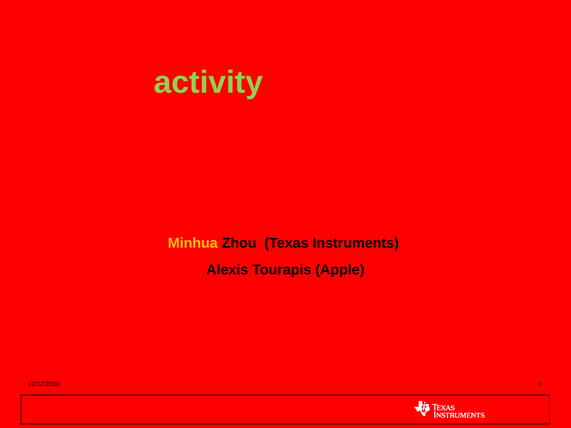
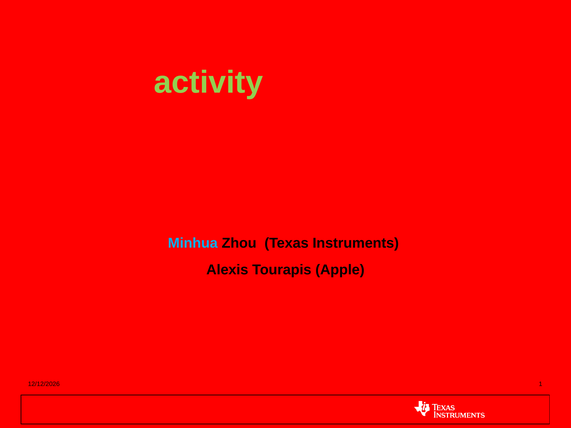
Minhua colour: yellow -> light blue (193, 243)
